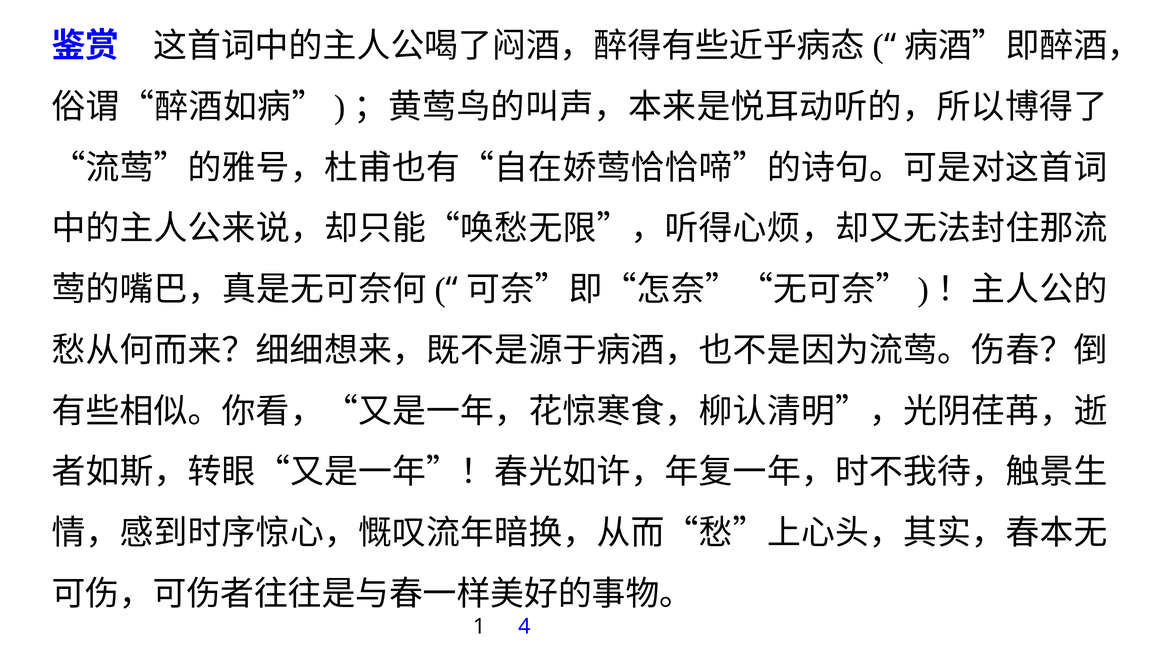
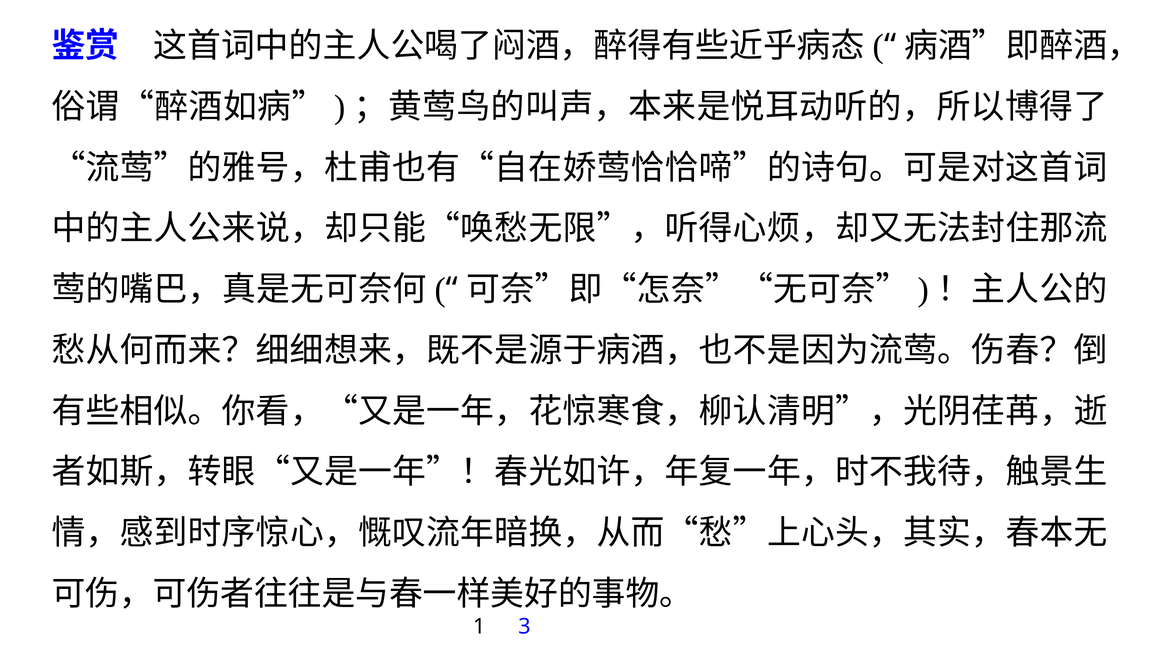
4: 4 -> 3 (524, 627)
